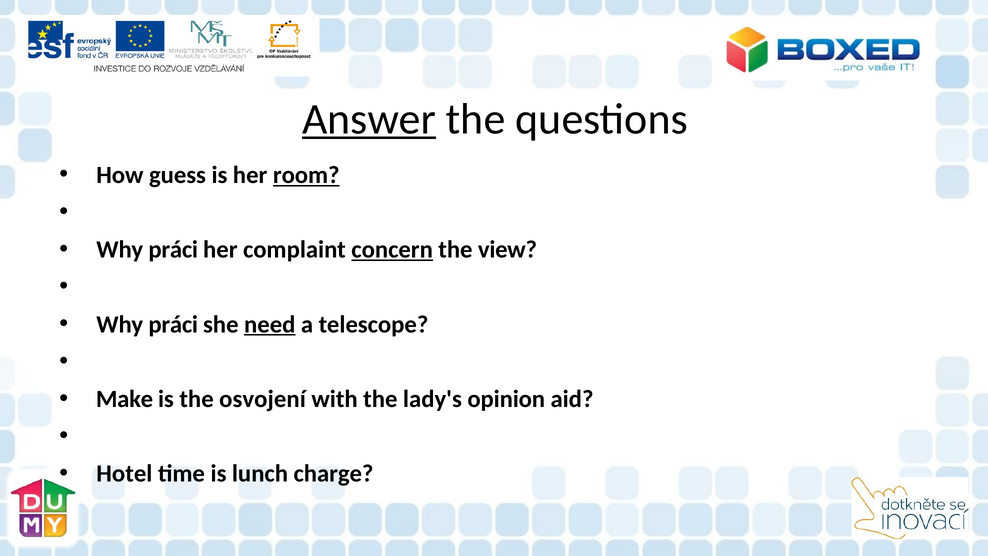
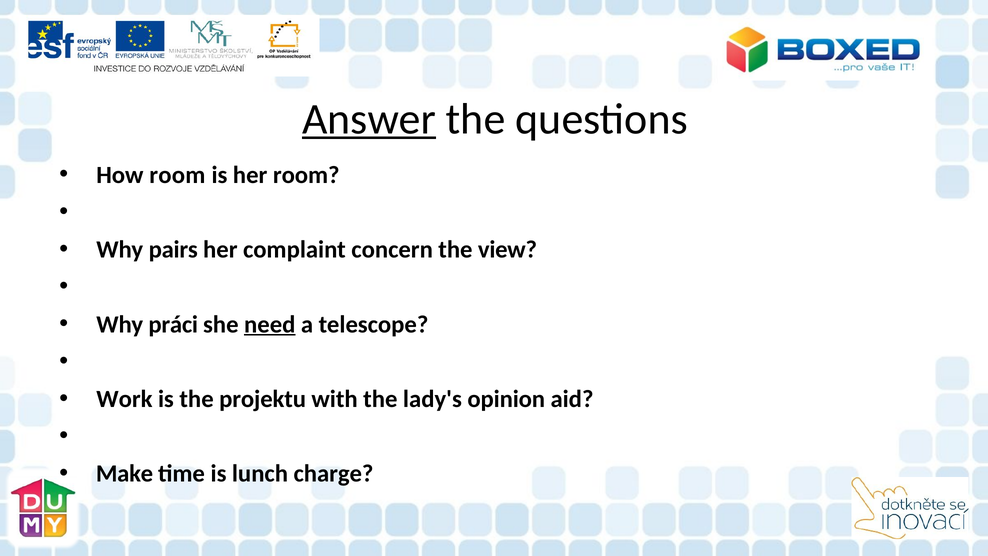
How guess: guess -> room (177, 175)
room underline: present -> none (306, 175)
práci: práci -> pairs (173, 250)
concern underline: present -> none (392, 250)
Make: Make -> Work (124, 399)
osvojení: osvojení -> projektu (263, 399)
Hotel: Hotel -> Make (125, 474)
